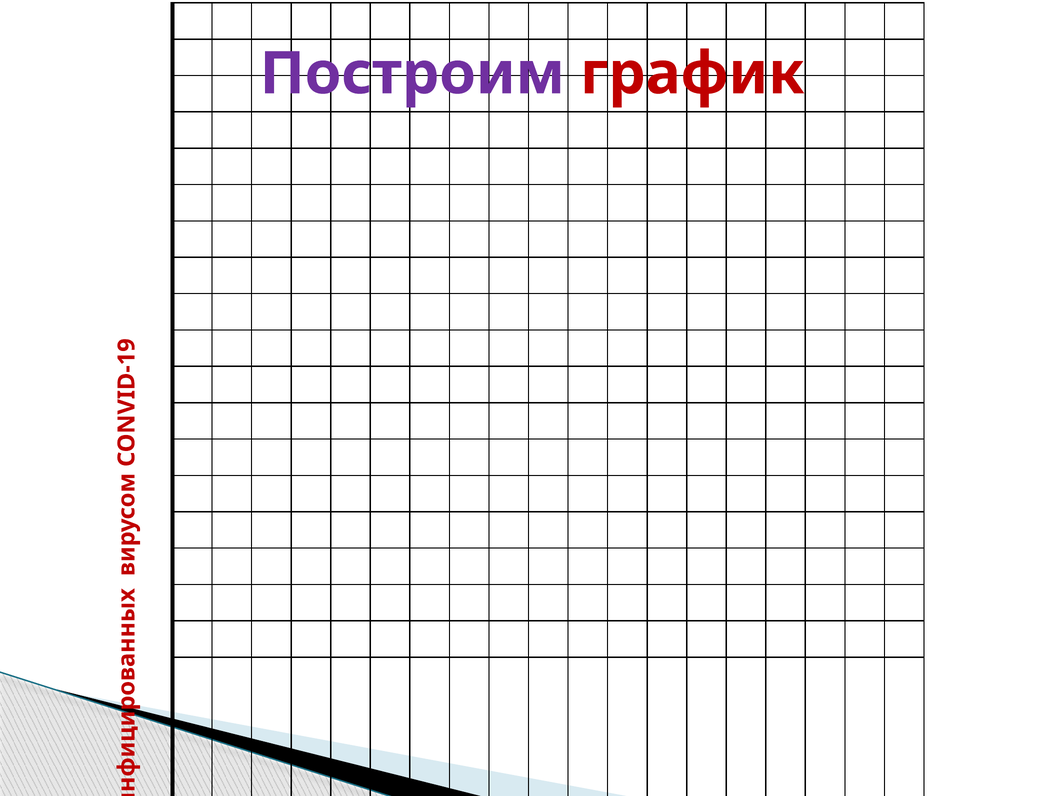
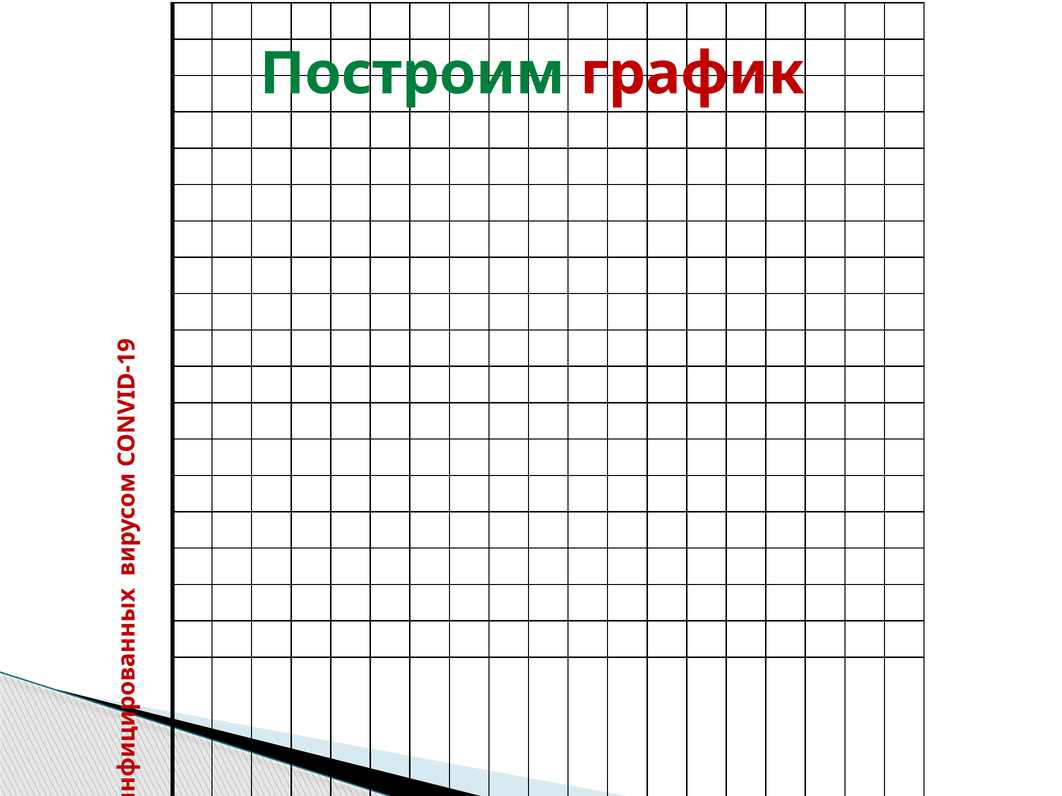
Построим colour: purple -> green (412, 74)
